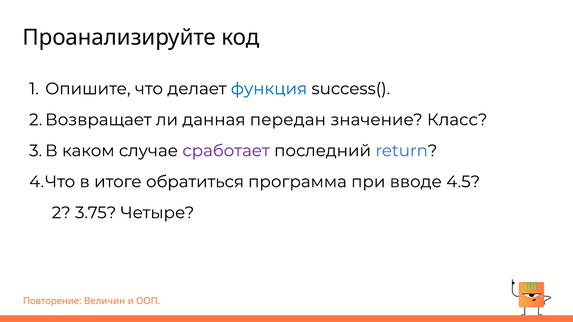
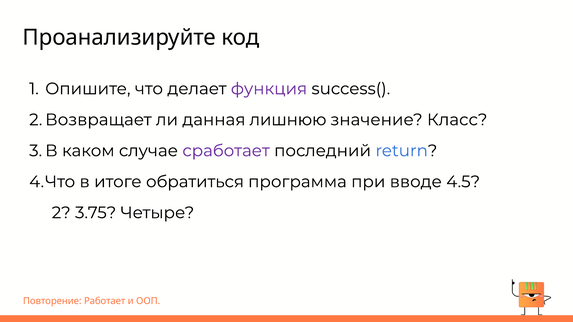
функция colour: blue -> purple (269, 89)
передан: передан -> лишнюю (288, 120)
Величин: Величин -> Работает (105, 301)
